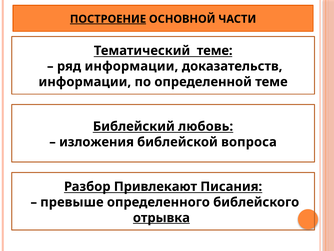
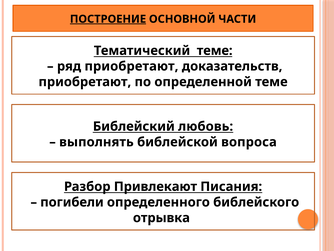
ряд информации: информации -> приобретают (131, 66)
информации: информации -> приобретают (85, 82)
изложения: изложения -> выполнять (96, 142)
превыше: превыше -> погибели (72, 202)
отрывка underline: present -> none (161, 217)
